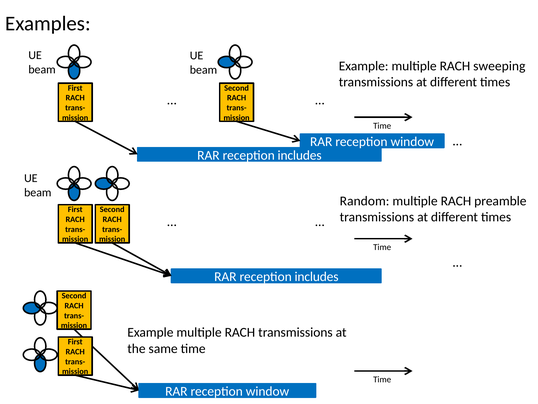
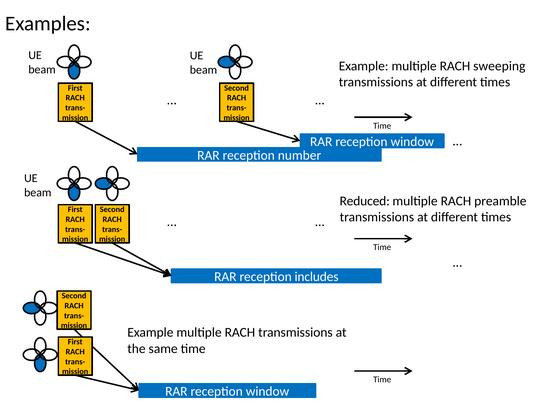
includes: includes -> number (300, 155)
Random: Random -> Reduced (365, 201)
